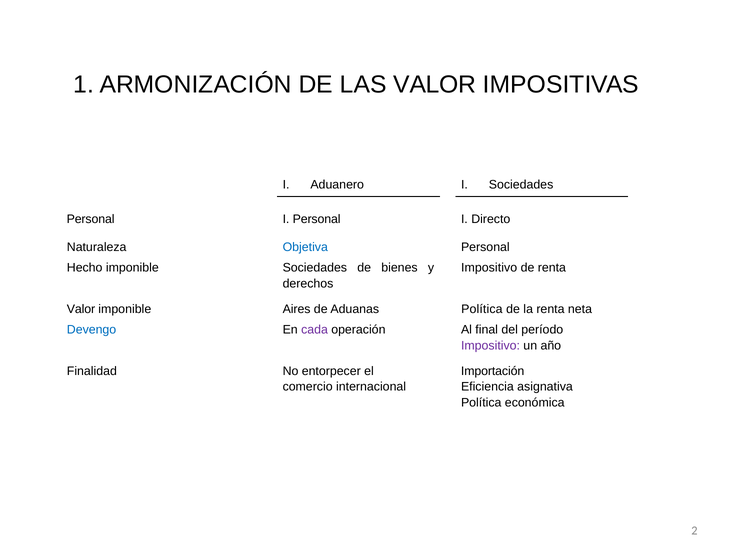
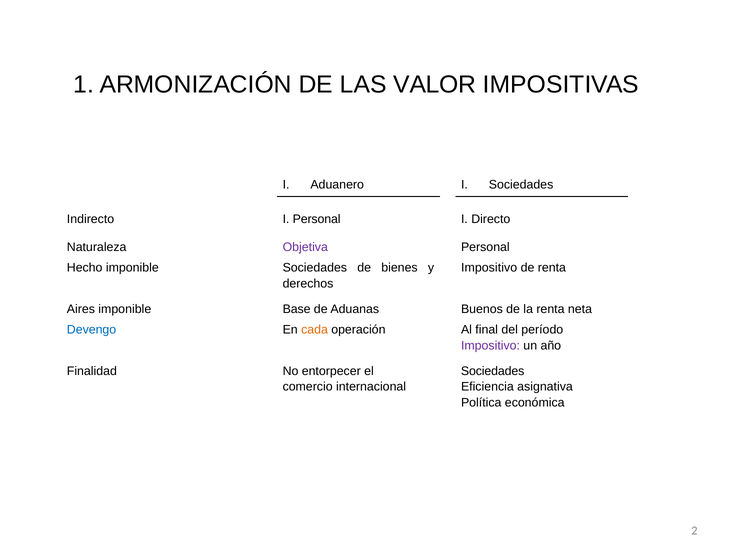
Personal: Personal -> Indirecto (91, 220)
Objetiva colour: blue -> purple (305, 247)
Valor: Valor -> Aires (81, 309)
Aires: Aires -> Base (297, 309)
Aduanas Política: Política -> Buenos (482, 309)
cada colour: purple -> orange (315, 330)
Importación: Importación -> Sociedades (493, 371)
